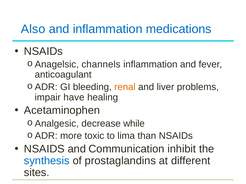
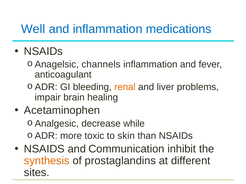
Also: Also -> Well (33, 29)
have: have -> brain (74, 98)
lima: lima -> skin (126, 136)
synthesis colour: blue -> orange (47, 161)
